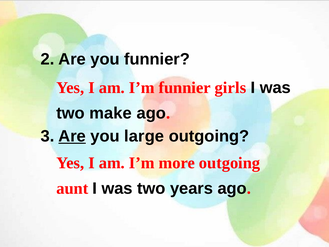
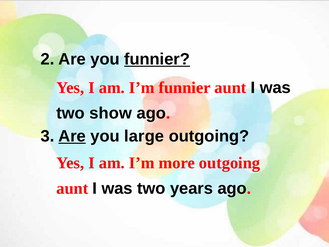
funnier underline: none -> present (157, 59)
funnier girls: girls -> aunt (230, 87)
make: make -> show (111, 113)
